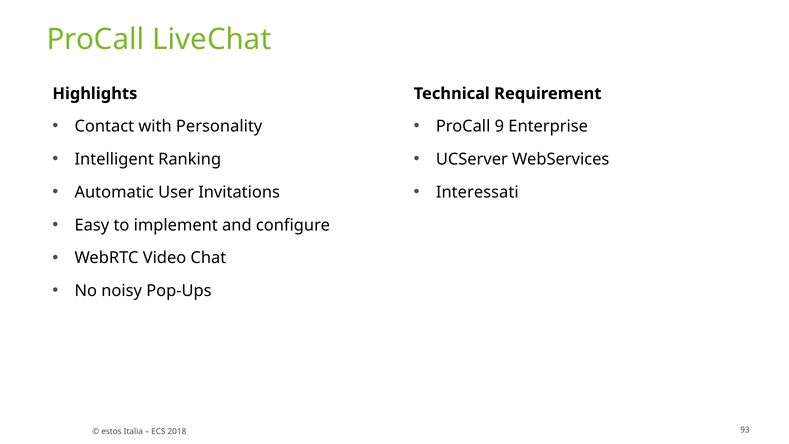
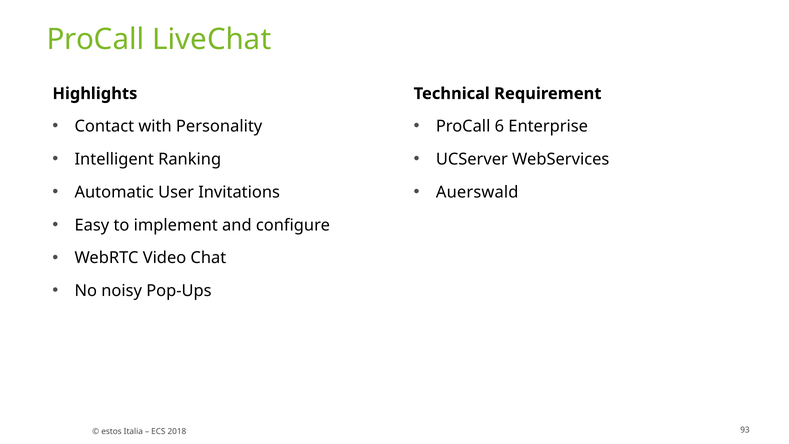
9: 9 -> 6 (499, 126)
Interessati: Interessati -> Auerswald (477, 192)
